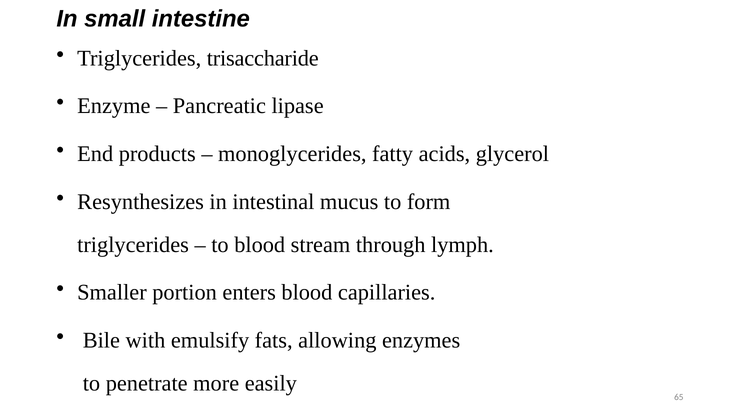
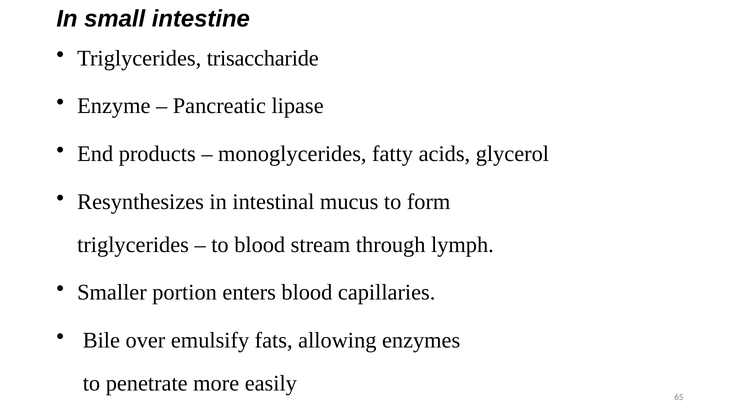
with: with -> over (145, 341)
